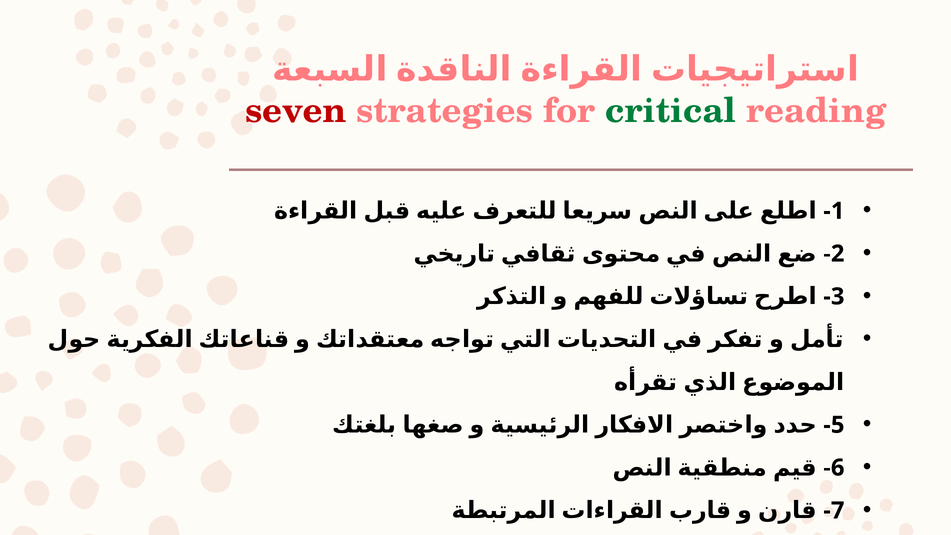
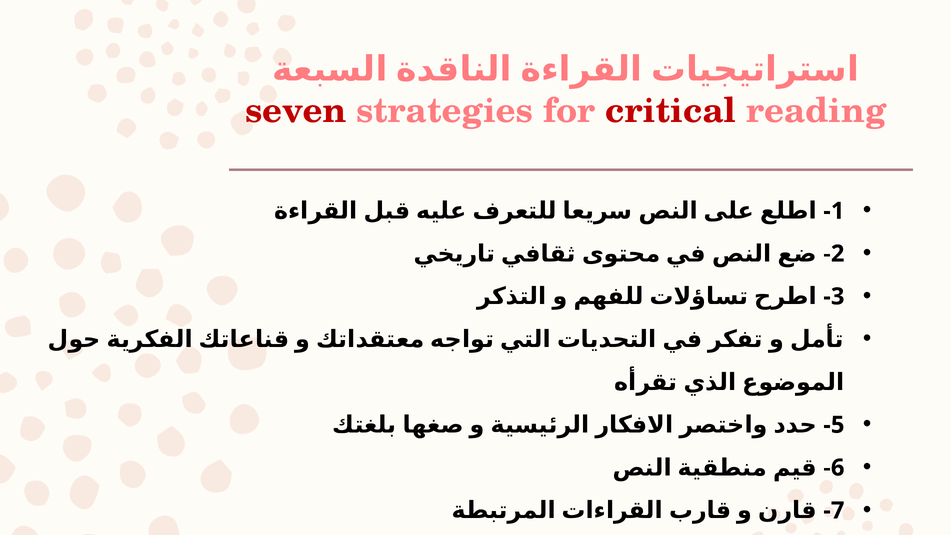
critical colour: green -> red (671, 111)
